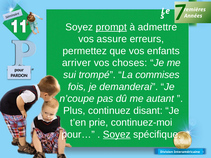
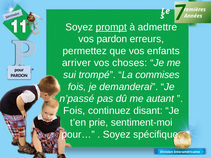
vos assure: assure -> pardon (112, 39)
n’coupe: n’coupe -> n’passé (77, 99)
Plus: Plus -> Fois (74, 111)
continuez-moi: continuez-moi -> sentiment-moi (142, 123)
Soyez underline: present -> none (117, 135)
